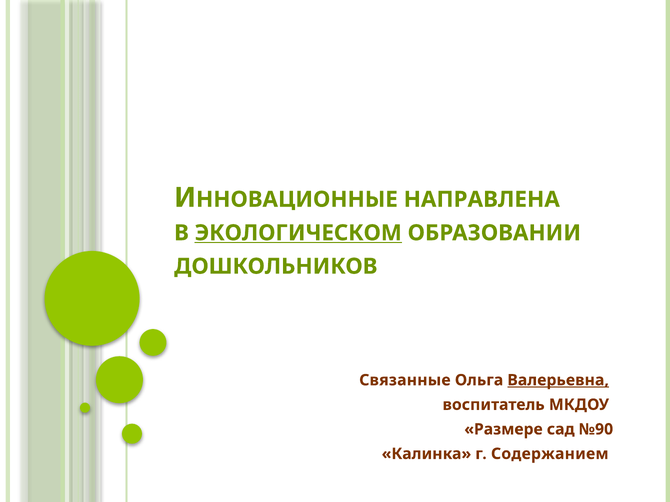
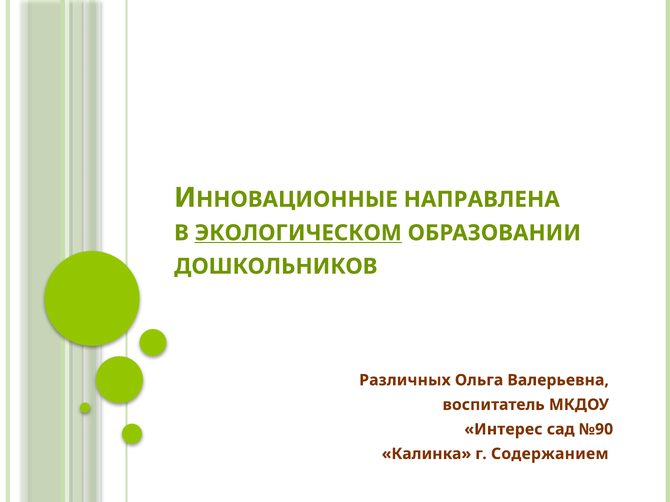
Связанные: Связанные -> Различных (405, 381)
Валерьевна underline: present -> none (558, 381)
Размере: Размере -> Интерес (503, 430)
